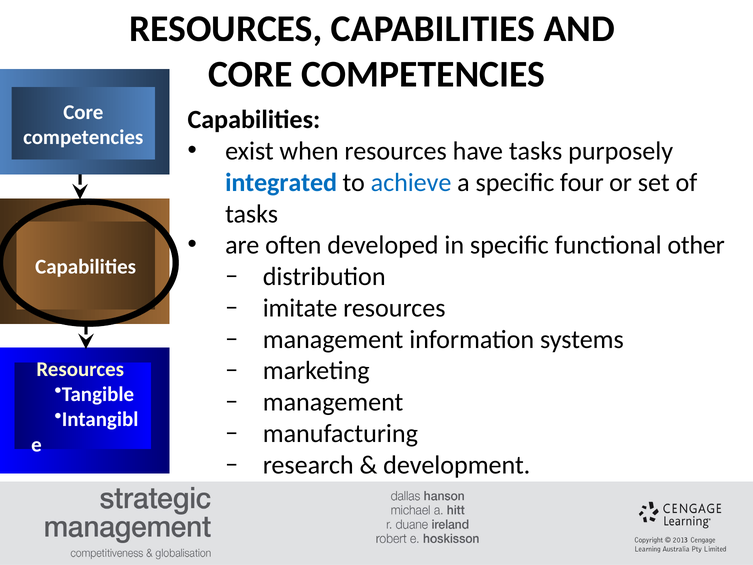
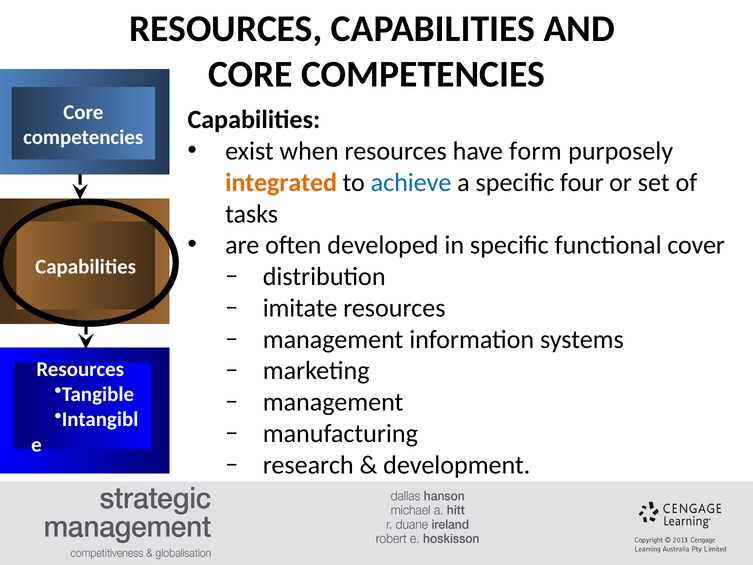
have tasks: tasks -> form (535, 151)
integrated colour: blue -> orange (281, 182)
other: other -> cover (696, 245)
